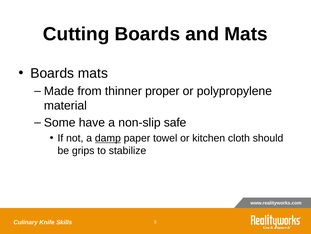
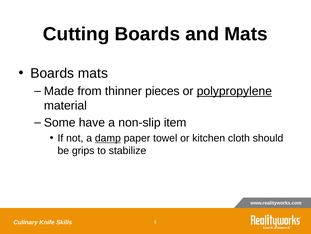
proper: proper -> pieces (162, 91)
polypropylene underline: none -> present (234, 91)
safe: safe -> item (175, 122)
